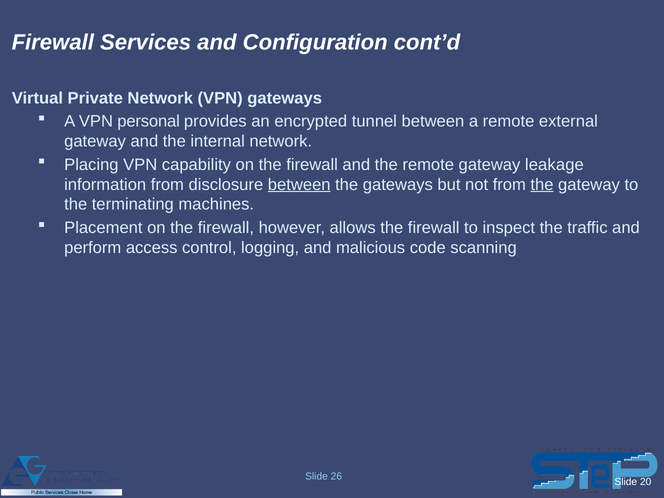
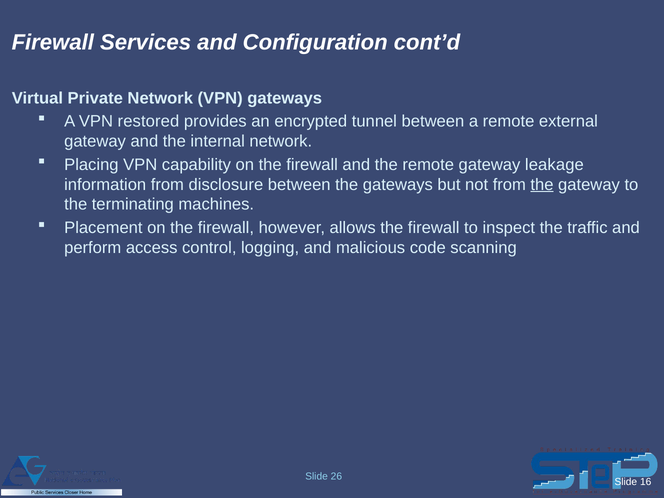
personal: personal -> restored (148, 122)
between underline: present -> none (299, 185)
20: 20 -> 16 (646, 482)
